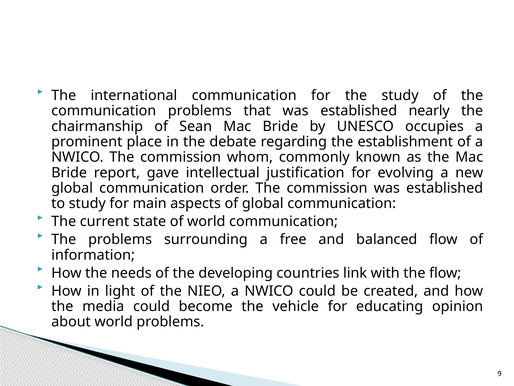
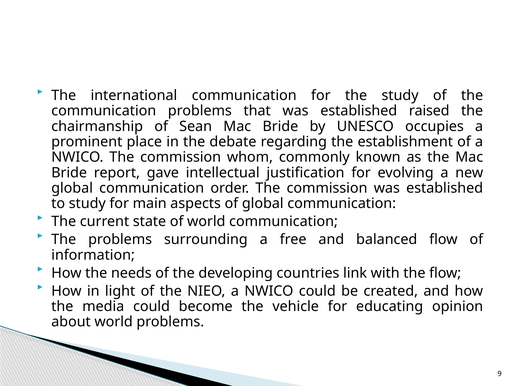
nearly: nearly -> raised (429, 111)
